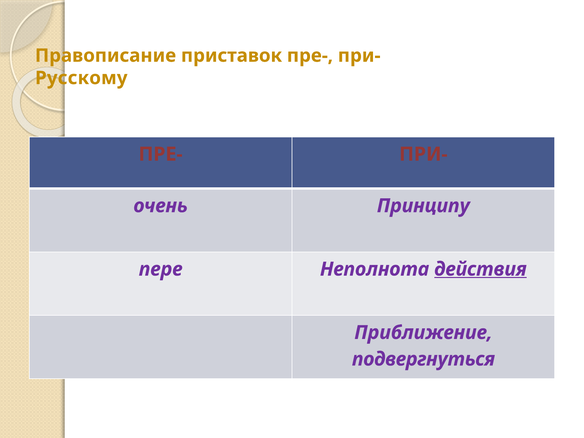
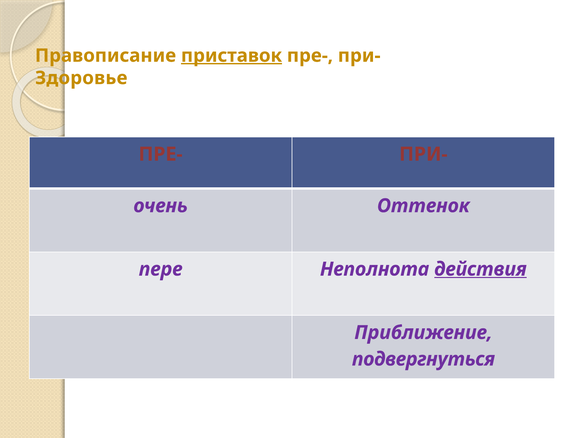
приставок underline: none -> present (231, 56)
Русскому: Русскому -> Здоровье (81, 78)
Принципу: Принципу -> Оттенок (423, 206)
